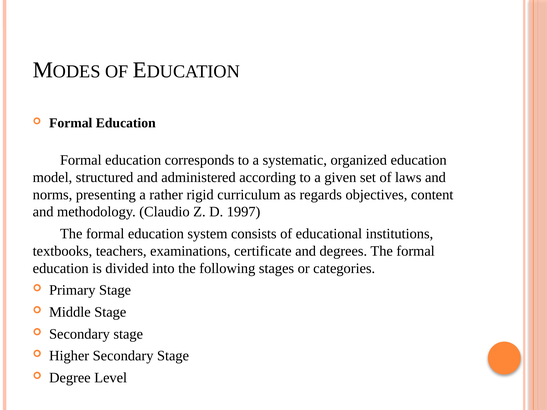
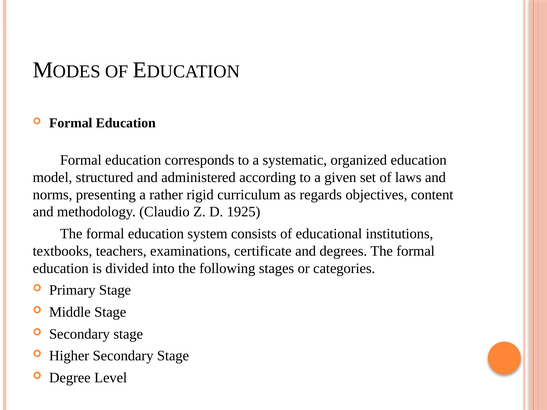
1997: 1997 -> 1925 (244, 212)
